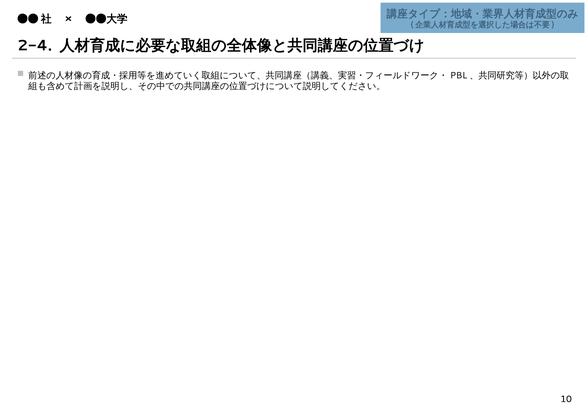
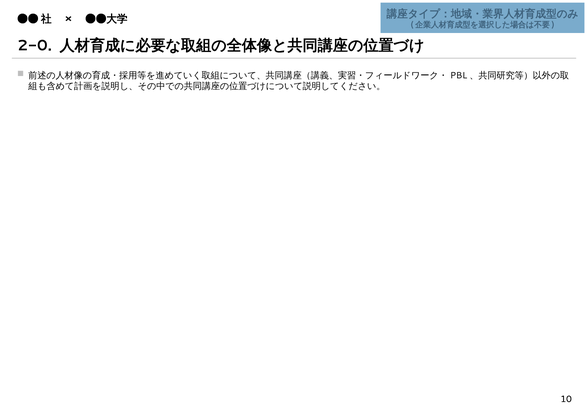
2-4: 2-4 -> 2-0 (35, 45)
